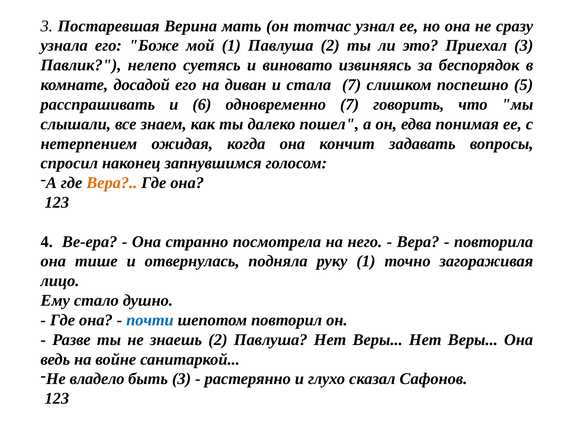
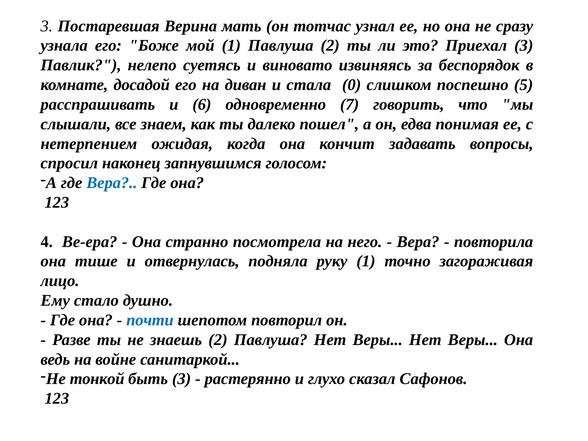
стала 7: 7 -> 0 (352, 85)
Вера colour: orange -> blue (112, 183)
владело: владело -> тонкой (97, 379)
